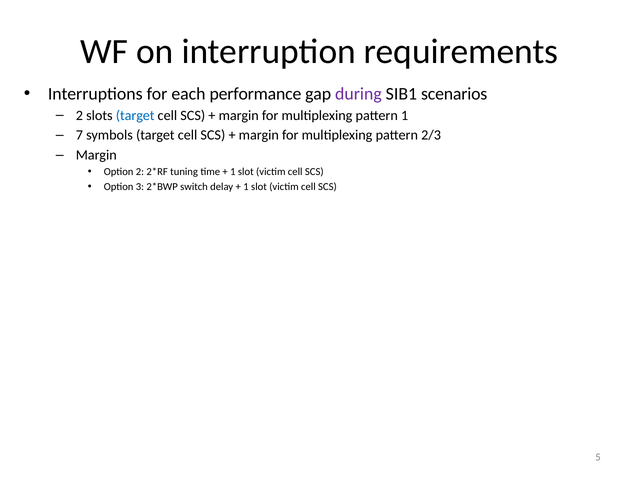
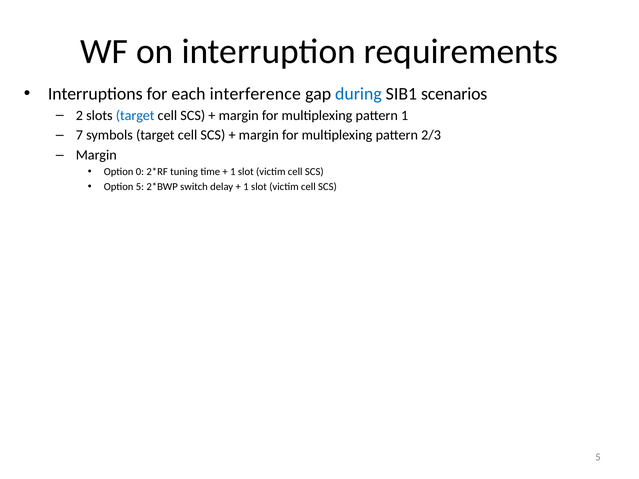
performance: performance -> interference (255, 94)
during colour: purple -> blue (358, 94)
Option 2: 2 -> 0 (140, 172)
Option 3: 3 -> 5 (140, 187)
